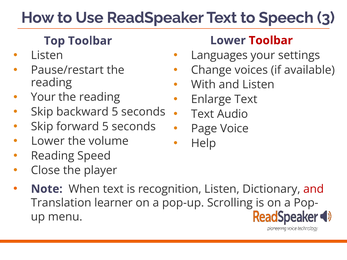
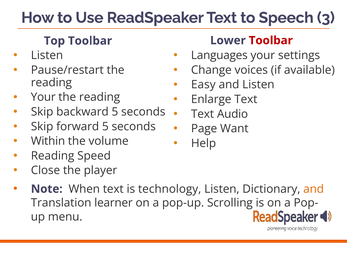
With: With -> Easy (203, 85)
Voice: Voice -> Want (234, 129)
Lower: Lower -> Within (48, 141)
recognition: recognition -> technology (170, 189)
and colour: red -> orange (314, 189)
